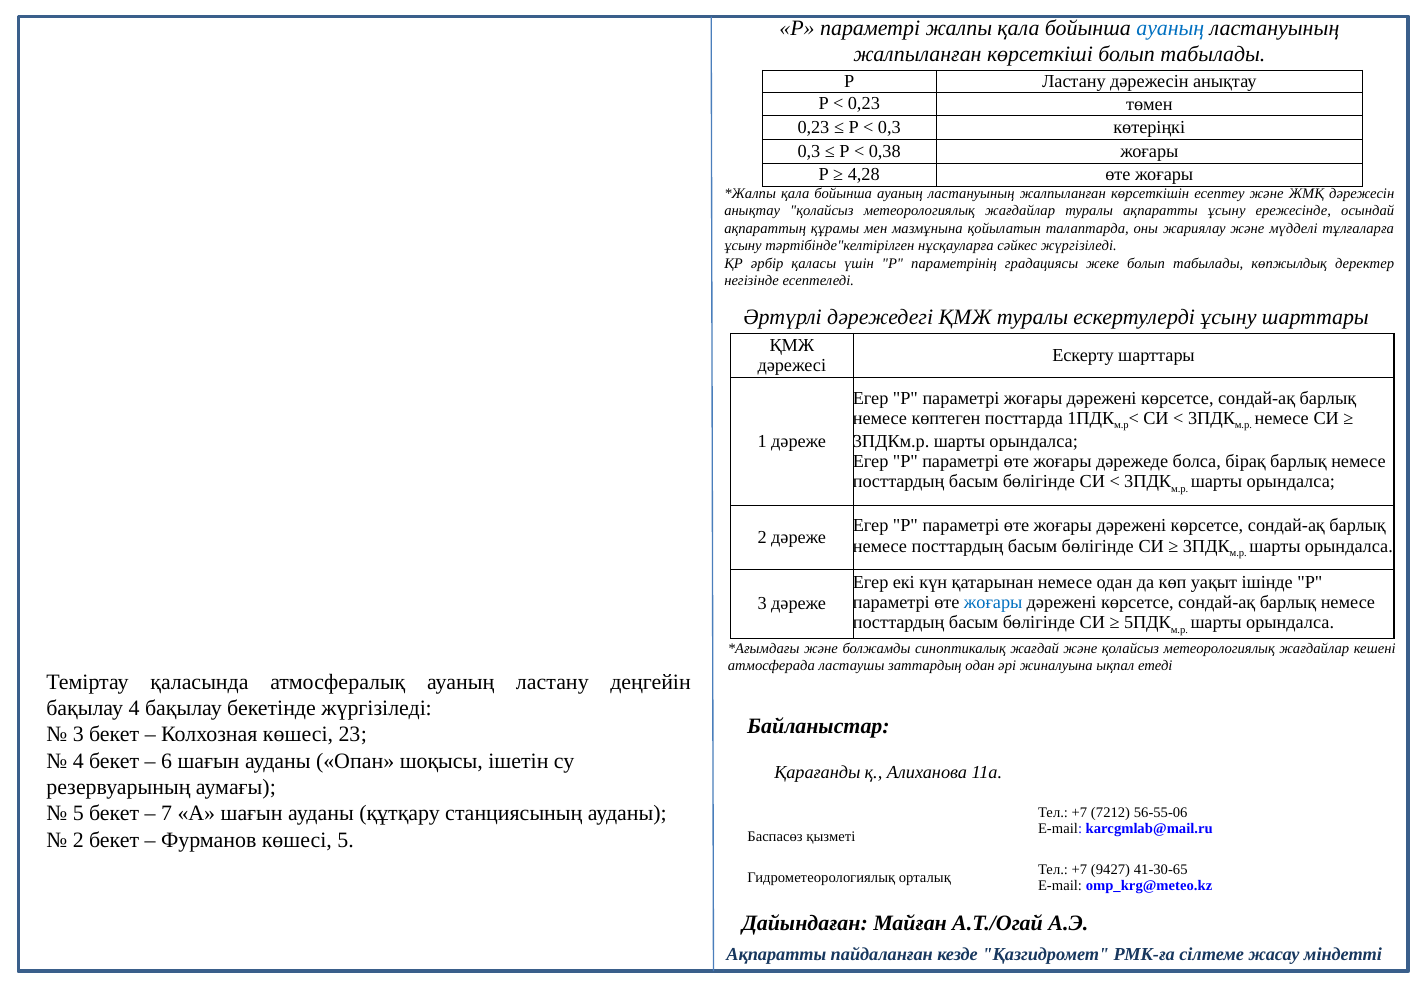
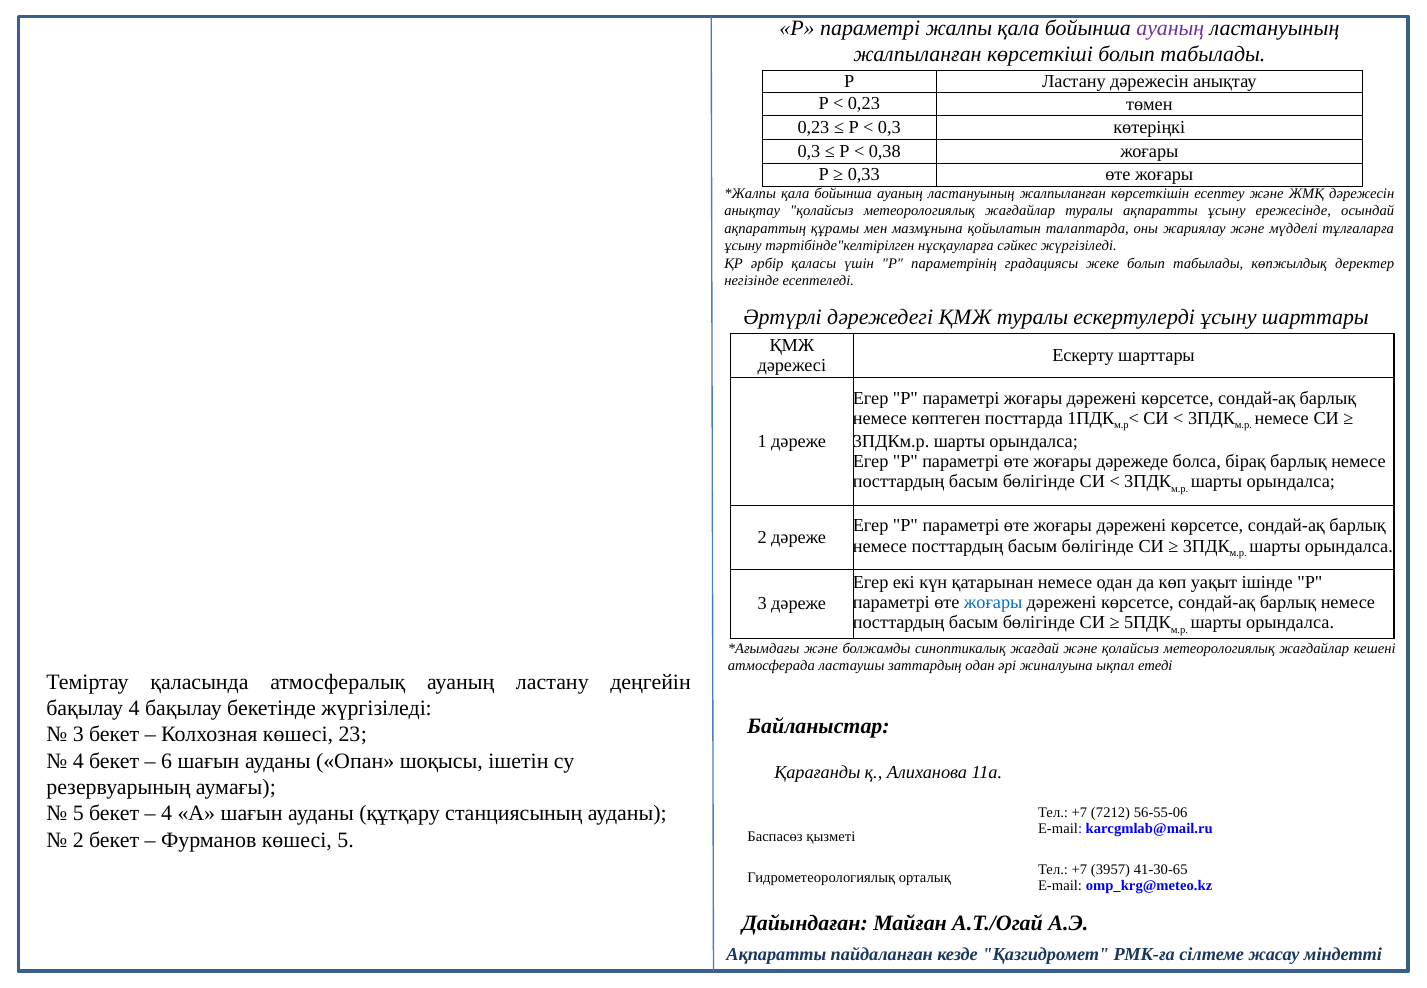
ауаның colour: blue -> purple (1170, 28)
4,28: 4,28 -> 0,33 (864, 175)
7: 7 -> 4 (167, 814)
9427: 9427 -> 3957 (1110, 870)
